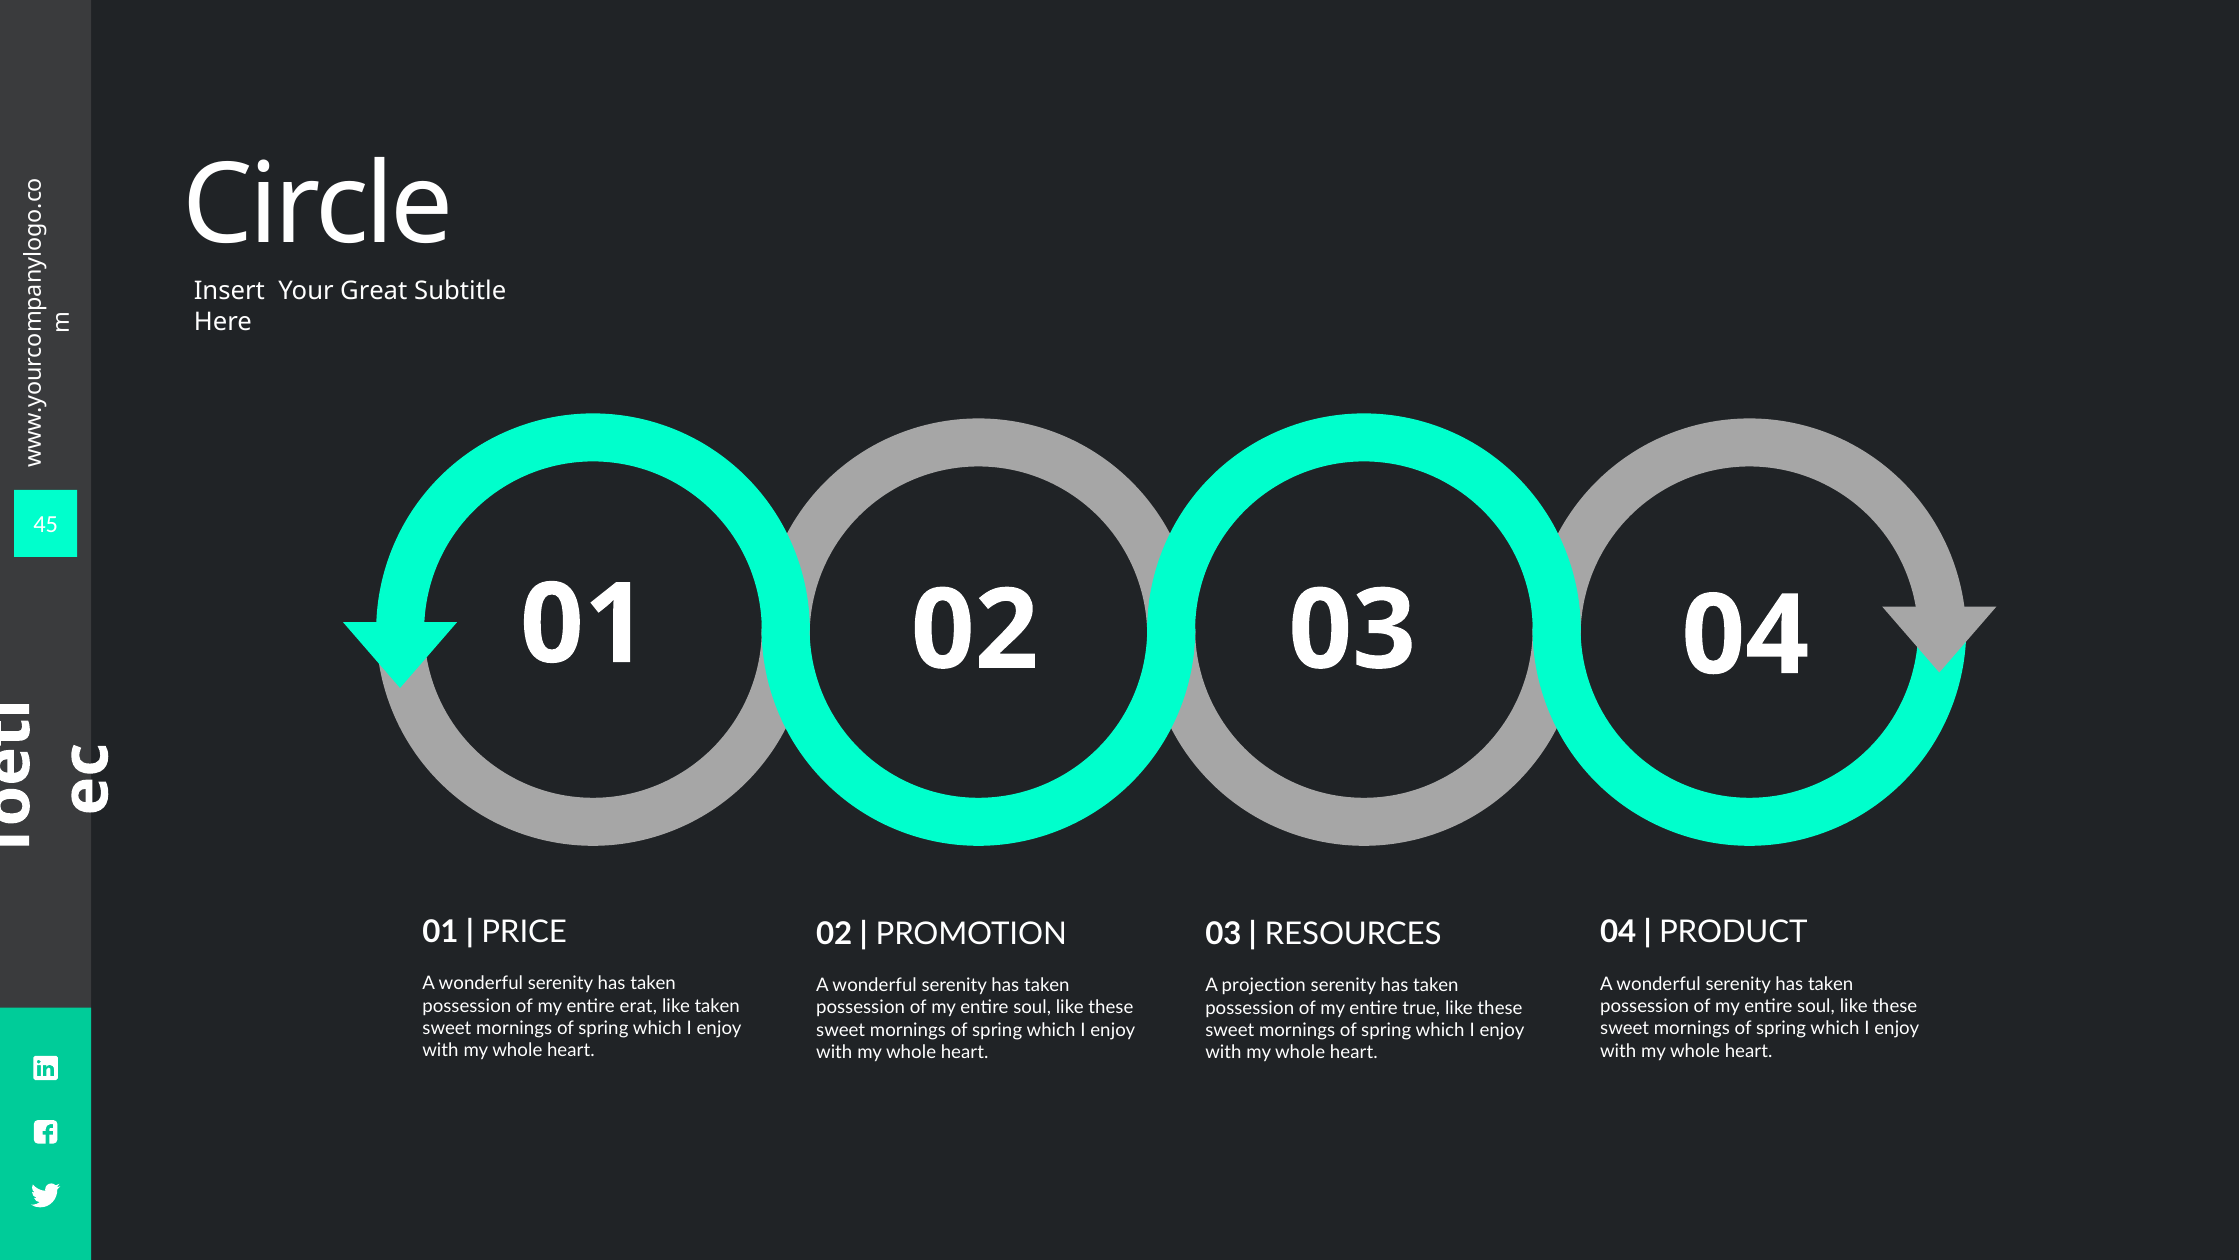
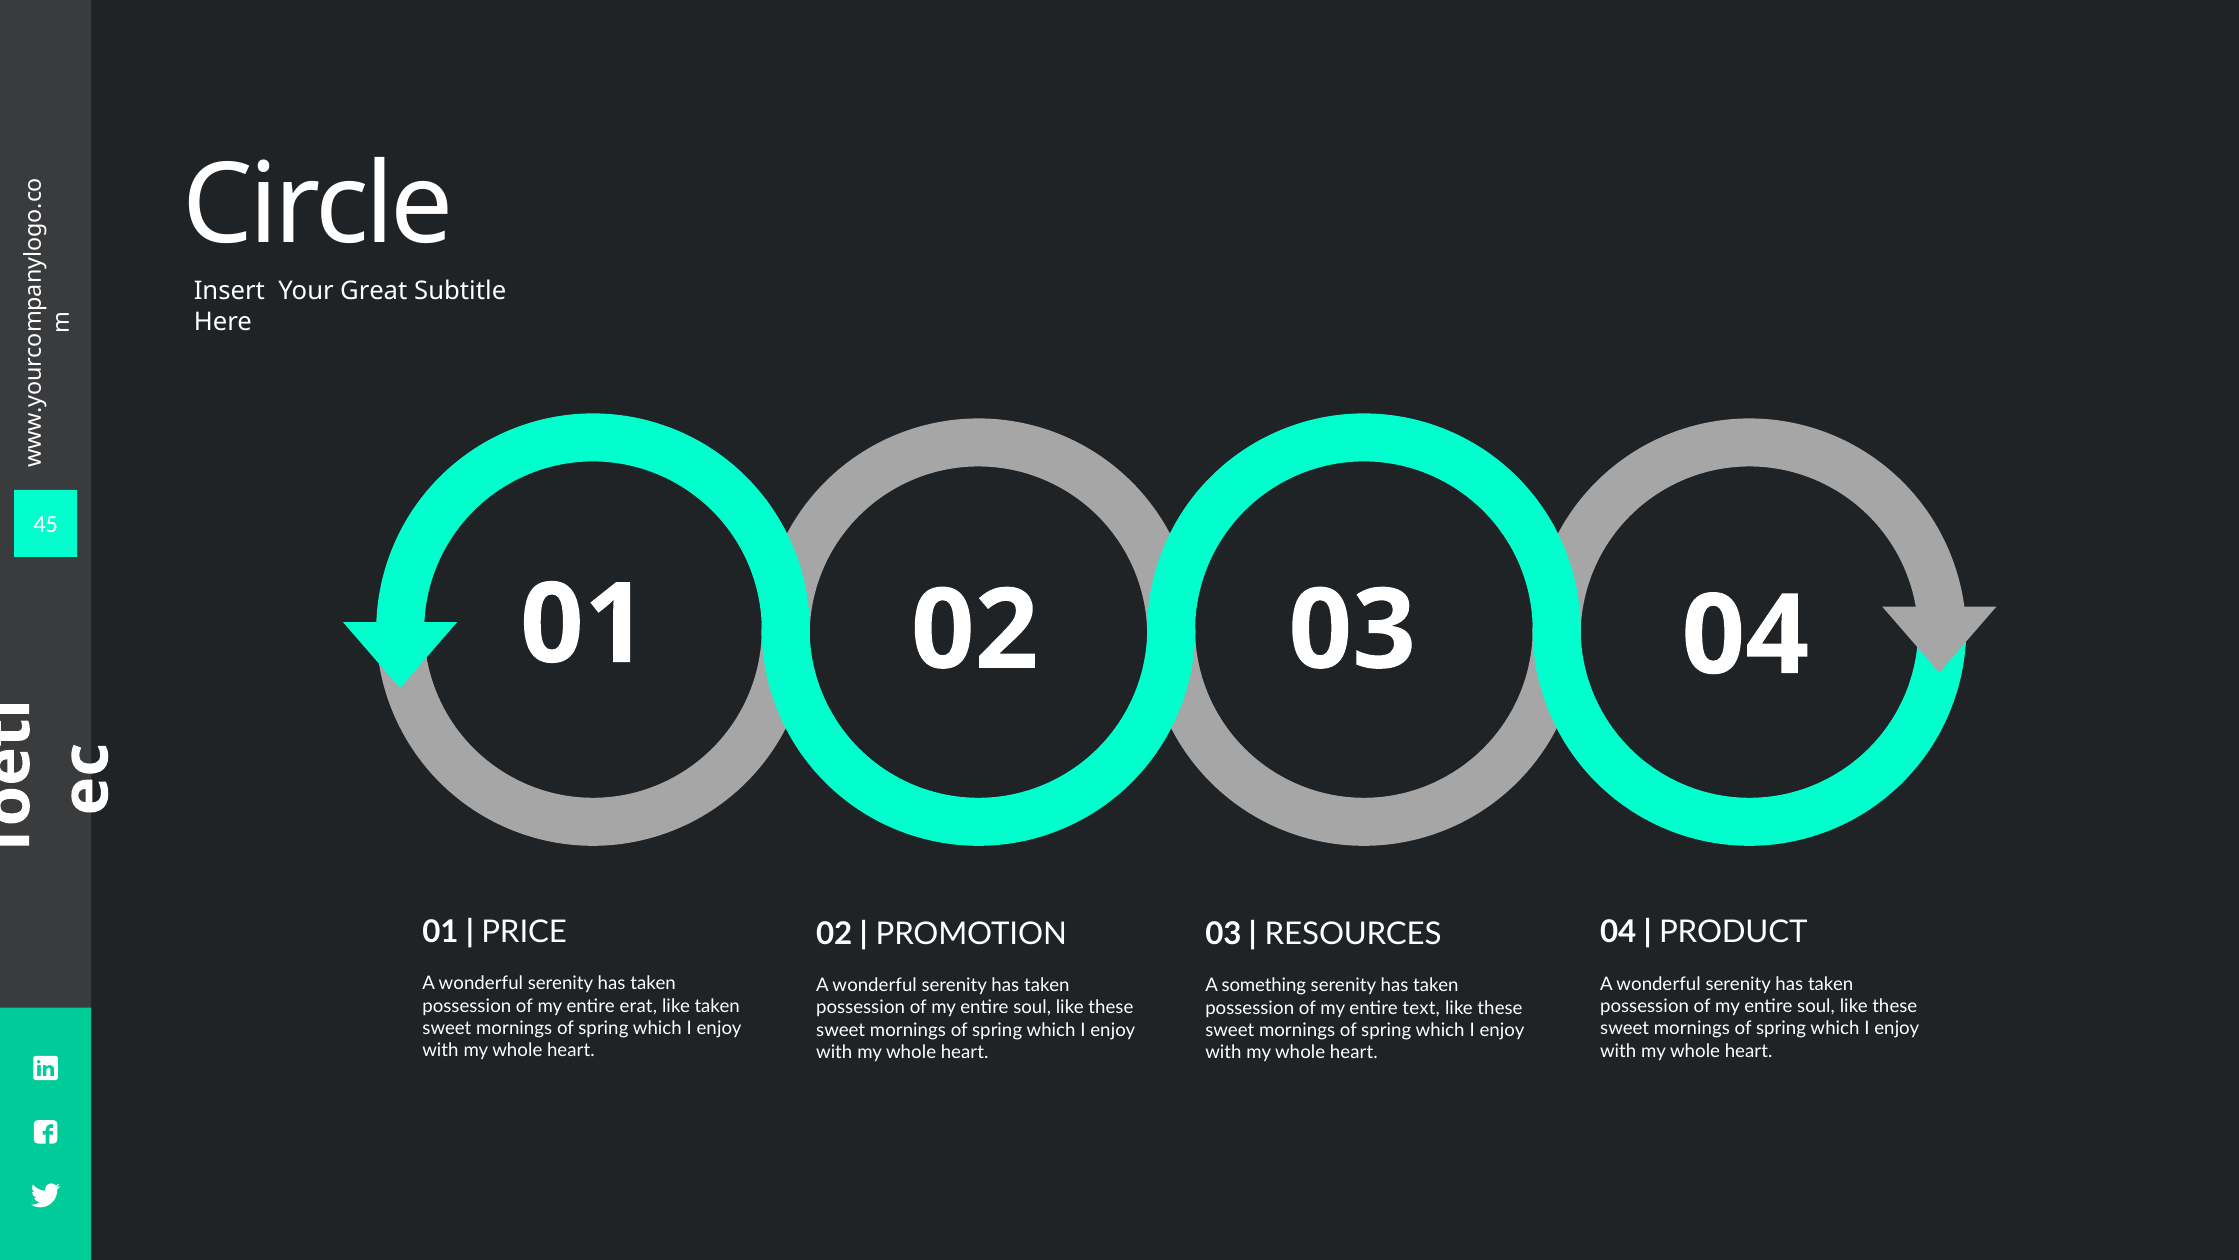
projection: projection -> something (1264, 985)
true: true -> text (1421, 1008)
